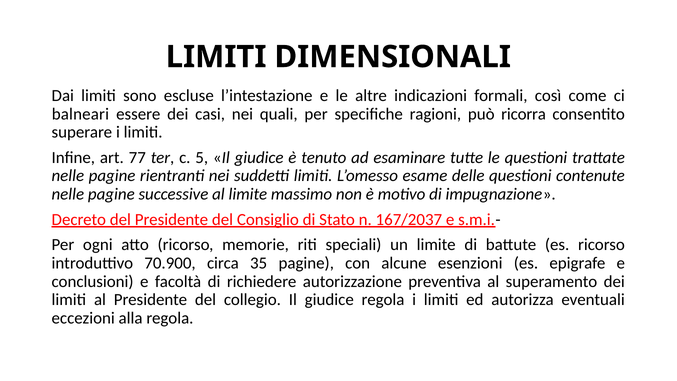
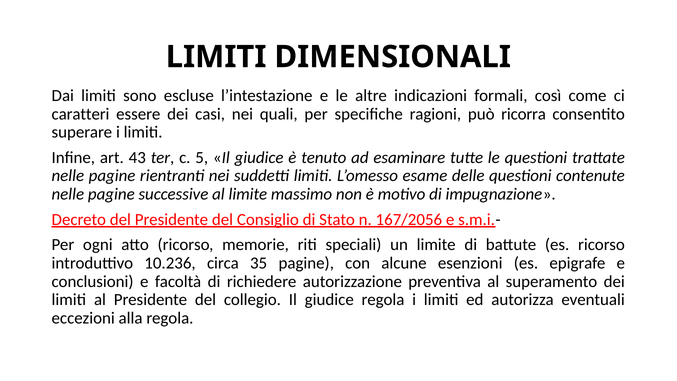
balneari: balneari -> caratteri (81, 114)
77: 77 -> 43 (137, 158)
167/2037: 167/2037 -> 167/2056 (409, 219)
70.900: 70.900 -> 10.236 (170, 263)
